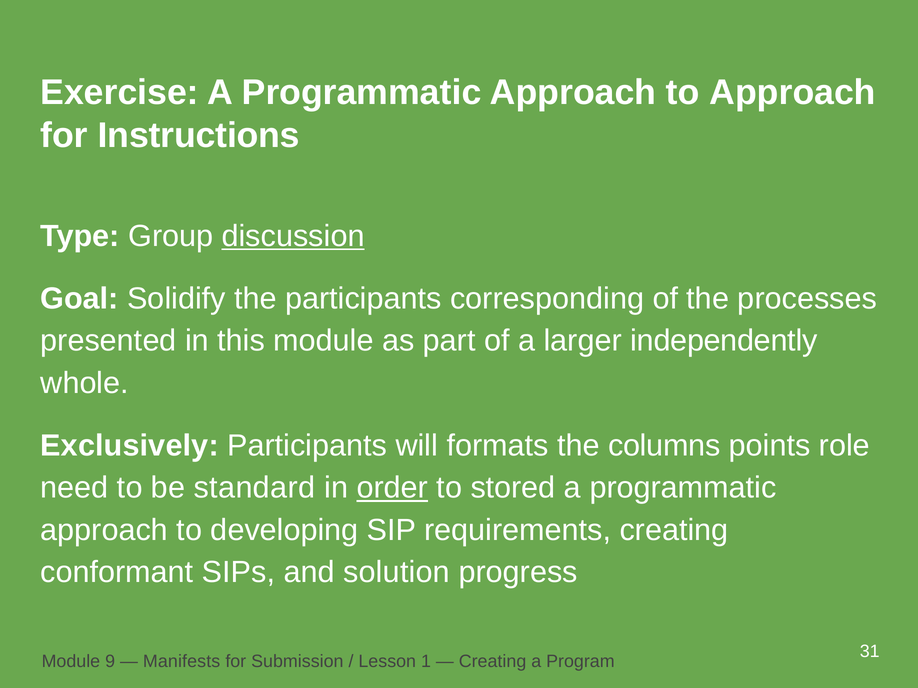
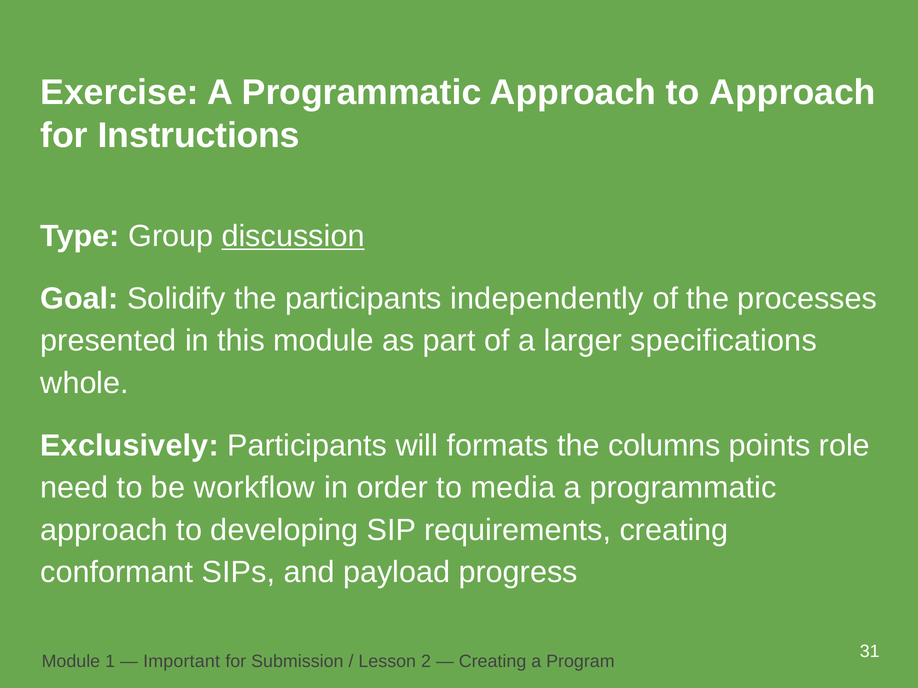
corresponding: corresponding -> independently (547, 299)
independently: independently -> specifications (724, 341)
standard: standard -> workflow (254, 488)
order underline: present -> none (392, 488)
stored: stored -> media (513, 488)
solution: solution -> payload (397, 573)
9: 9 -> 1 (110, 662)
Manifests: Manifests -> Important (182, 662)
1: 1 -> 2 (426, 662)
